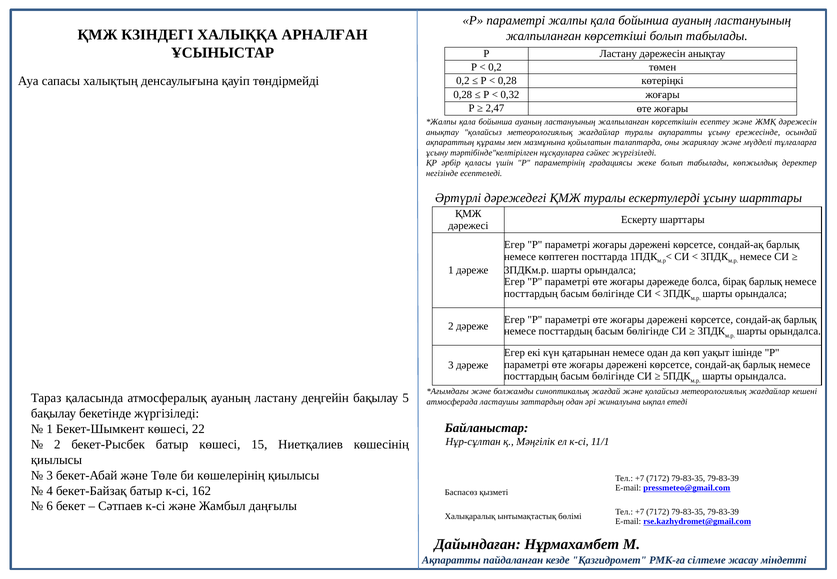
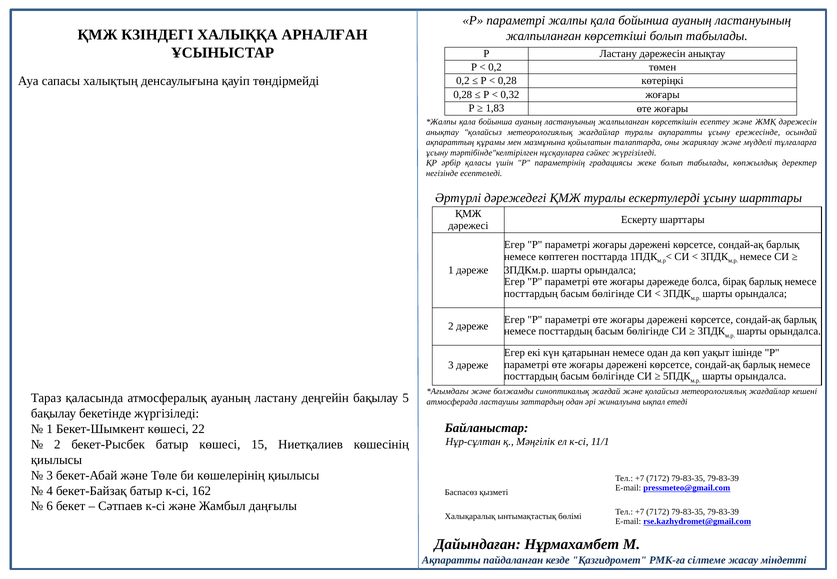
2,47: 2,47 -> 1,83 (495, 108)
